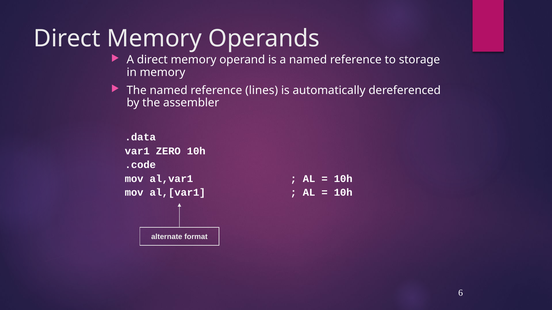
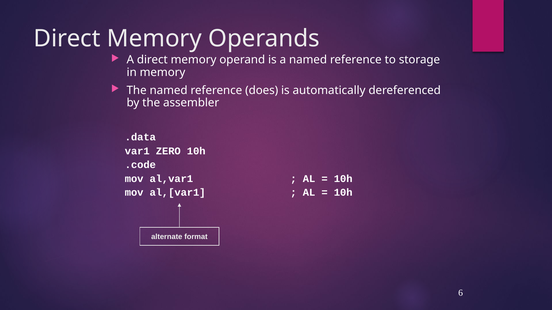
lines: lines -> does (262, 91)
